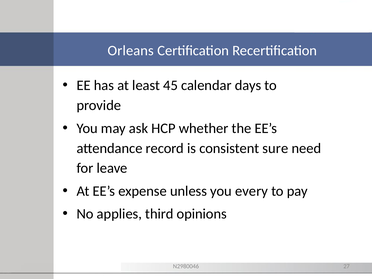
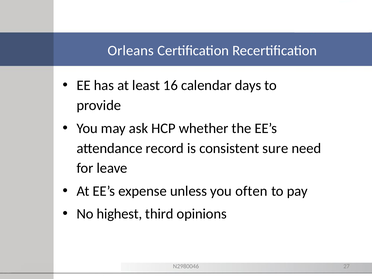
45: 45 -> 16 (171, 85)
every: every -> often (251, 191)
applies: applies -> highest (119, 214)
